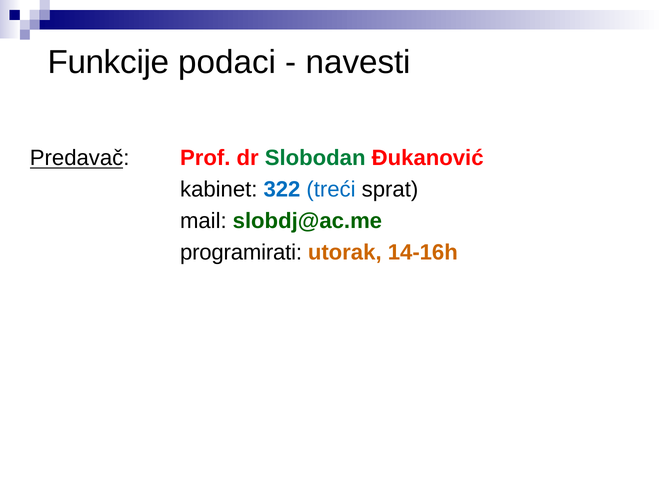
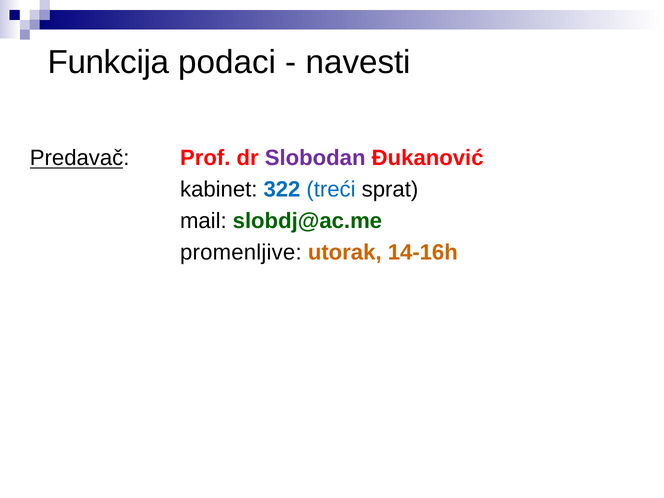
Funkcije: Funkcije -> Funkcija (108, 62)
Slobodan colour: green -> purple (315, 158)
programirati: programirati -> promenljive (241, 252)
